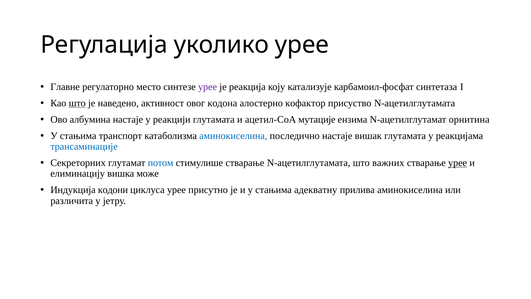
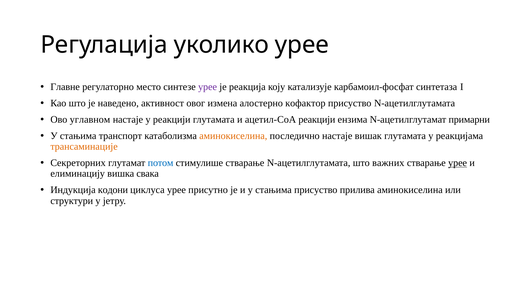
што underline: present -> none (77, 103)
кодона: кодона -> измена (222, 103)
албумина: албумина -> углавном (90, 119)
ацетил-CoA мутације: мутације -> реакцији (317, 119)
орнитина: орнитина -> примарни (469, 119)
аминокиселина colour: blue -> orange (233, 136)
трансаминације colour: blue -> orange (84, 146)
може: може -> свака (148, 173)
стањима адекватну: адекватну -> присуство (316, 190)
различита: различита -> структури (72, 201)
